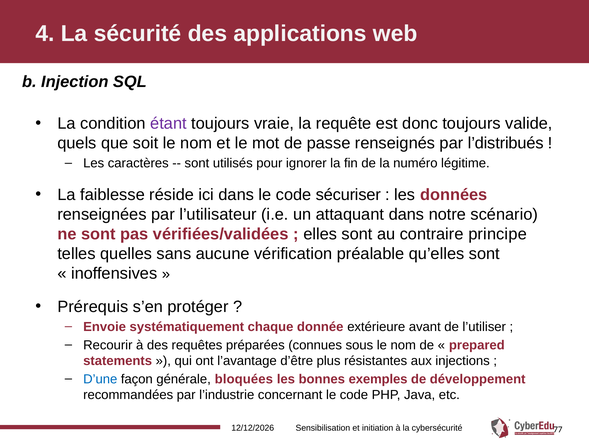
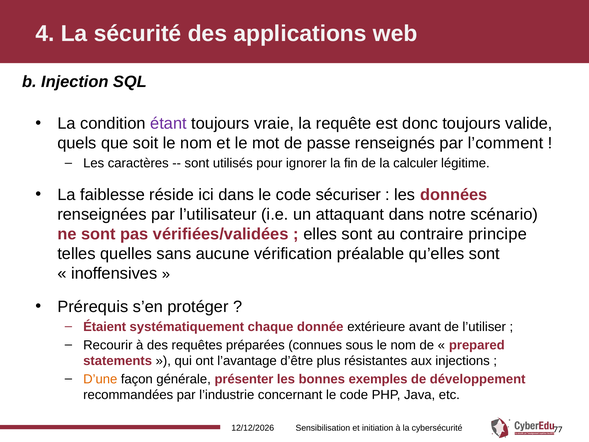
l’distribués: l’distribués -> l’comment (506, 143)
numéro: numéro -> calculer (415, 163)
Envoie: Envoie -> Étaient (105, 327)
D’une colour: blue -> orange (100, 379)
bloquées: bloquées -> présenter (244, 379)
